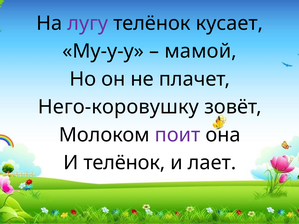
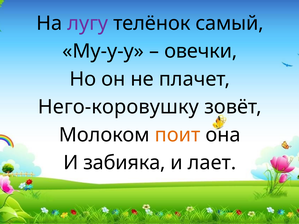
кусает: кусает -> самый (230, 23)
мамой: мамой -> овечки (201, 51)
поит colour: purple -> orange (178, 135)
И телёнок: телёнок -> забияка (124, 163)
